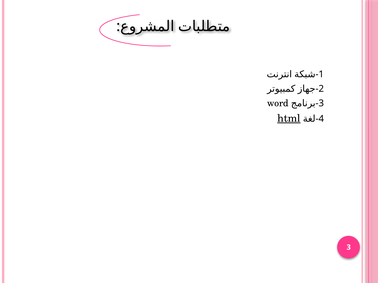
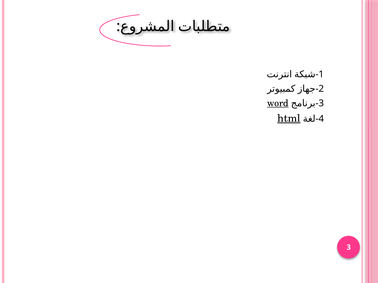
word underline: none -> present (278, 103)
